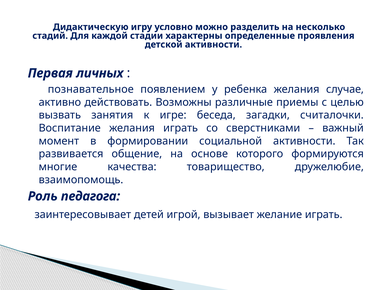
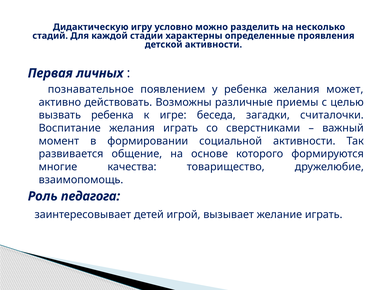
случае: случае -> может (345, 89)
вызвать занятия: занятия -> ребенка (112, 115)
